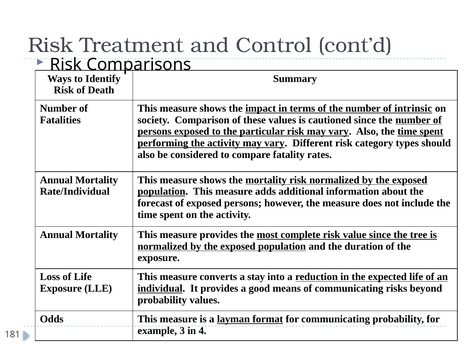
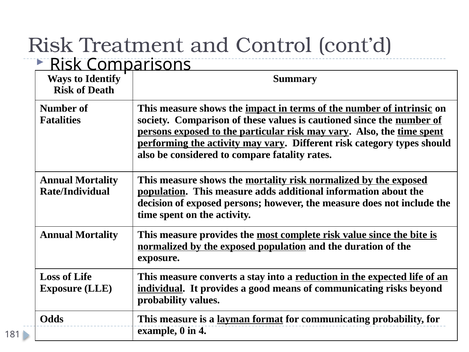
forecast: forecast -> decision (155, 203)
tree: tree -> bite (419, 234)
3: 3 -> 0 (182, 330)
